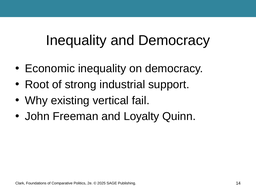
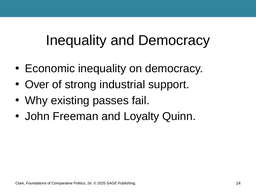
Root: Root -> Over (37, 85)
vertical: vertical -> passes (111, 101)
